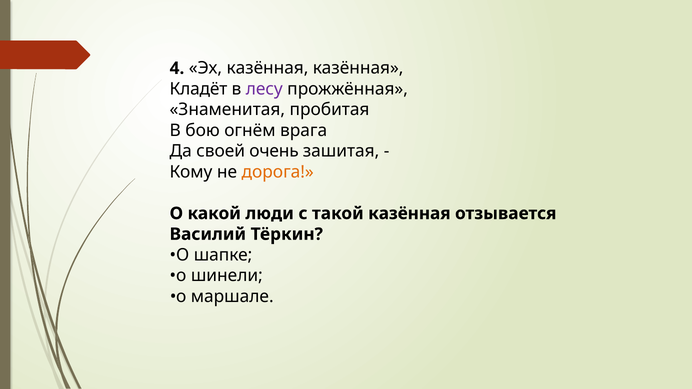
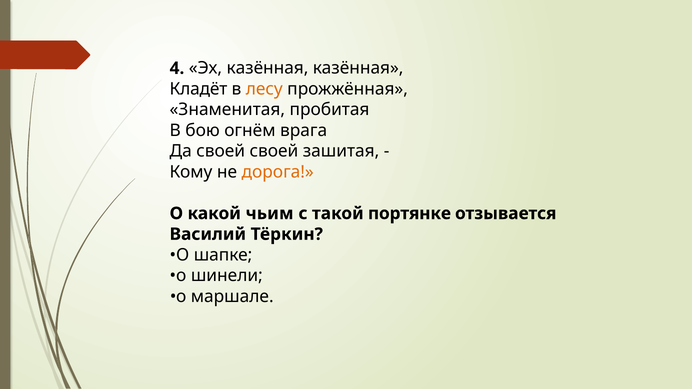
лесу colour: purple -> orange (264, 89)
своей очень: очень -> своей (274, 151)
люди: люди -> чьим (270, 214)
такой казённая: казённая -> портянке (409, 214)
